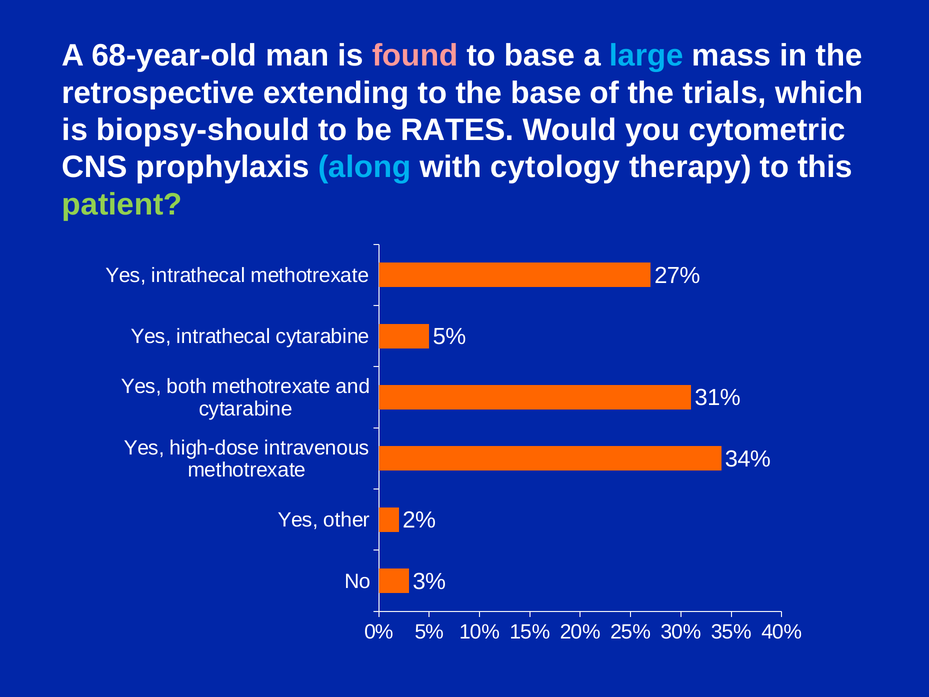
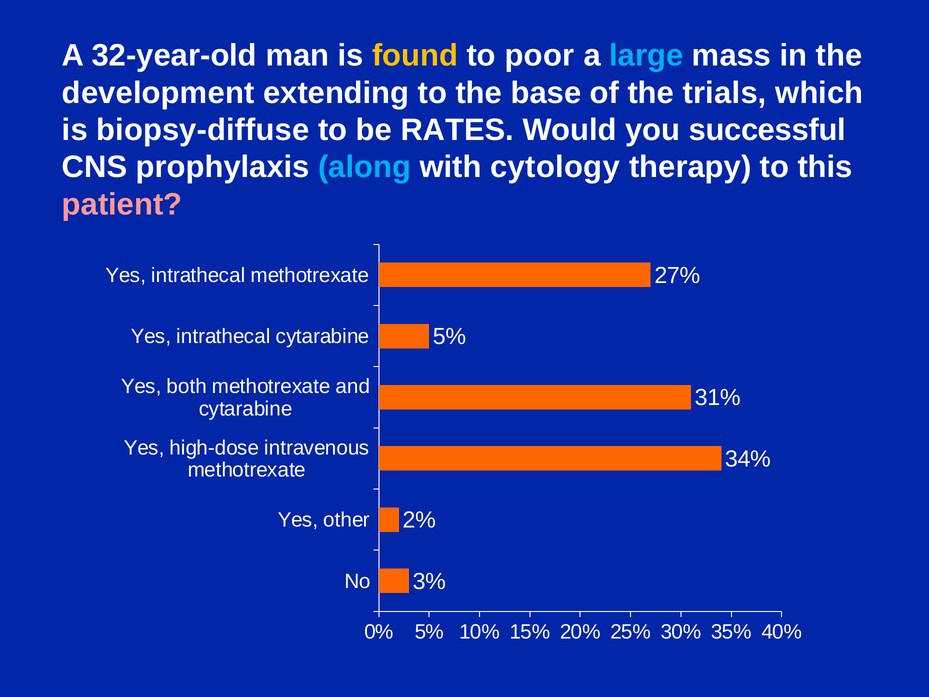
68-year-old: 68-year-old -> 32-year-old (174, 56)
found colour: pink -> yellow (415, 56)
to base: base -> poor (540, 56)
retrospective: retrospective -> development (158, 93)
biopsy-should: biopsy-should -> biopsy-diffuse (203, 130)
cytometric: cytometric -> successful (767, 130)
patient colour: light green -> pink (122, 204)
